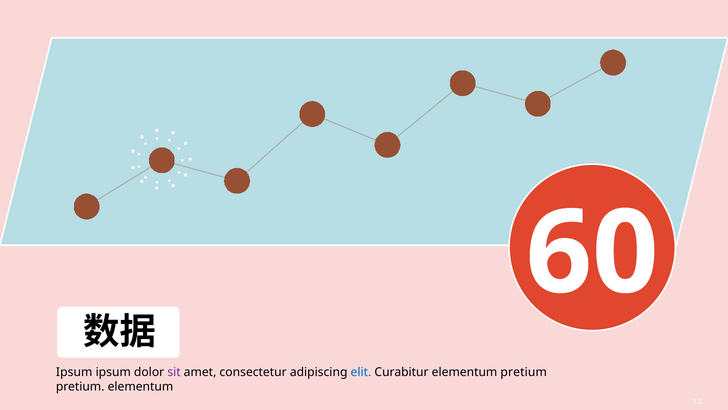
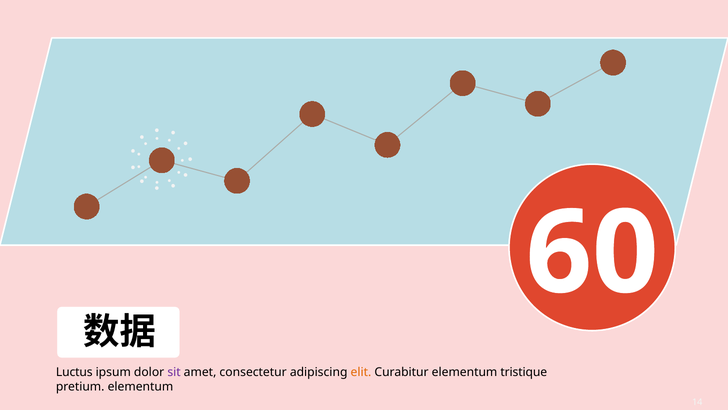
Ipsum: Ipsum -> Luctus (74, 372)
elit colour: blue -> orange (361, 372)
elementum pretium: pretium -> tristique (524, 372)
